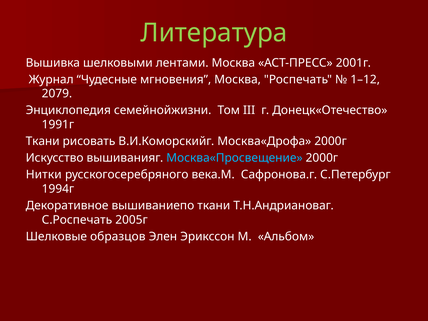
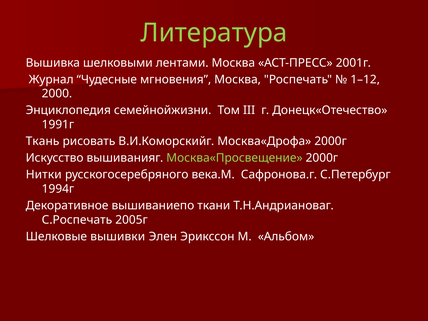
2079: 2079 -> 2000 (57, 94)
Ткани: Ткани -> Ткань (43, 141)
Москва«Просвещение colour: light blue -> light green (234, 158)
образцов: образцов -> вышивки (118, 236)
